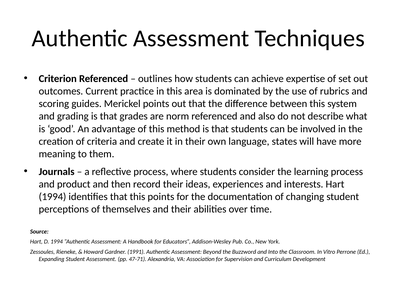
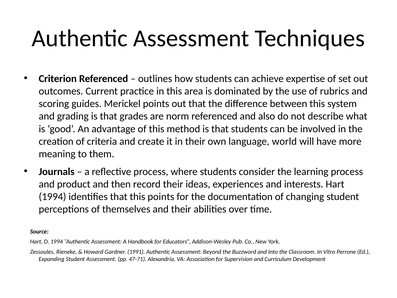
states: states -> world (284, 141)
